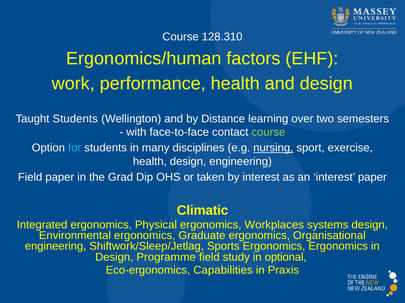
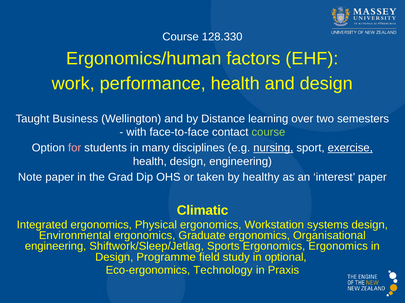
128.310: 128.310 -> 128.330 (222, 37)
Taught Students: Students -> Business (75, 119)
for colour: light blue -> pink (75, 148)
exercise underline: none -> present (350, 148)
Field: Field -> Note (30, 177)
by interest: interest -> healthy (261, 177)
Workplaces: Workplaces -> Workstation (274, 225)
Capabilities: Capabilities -> Technology (223, 271)
